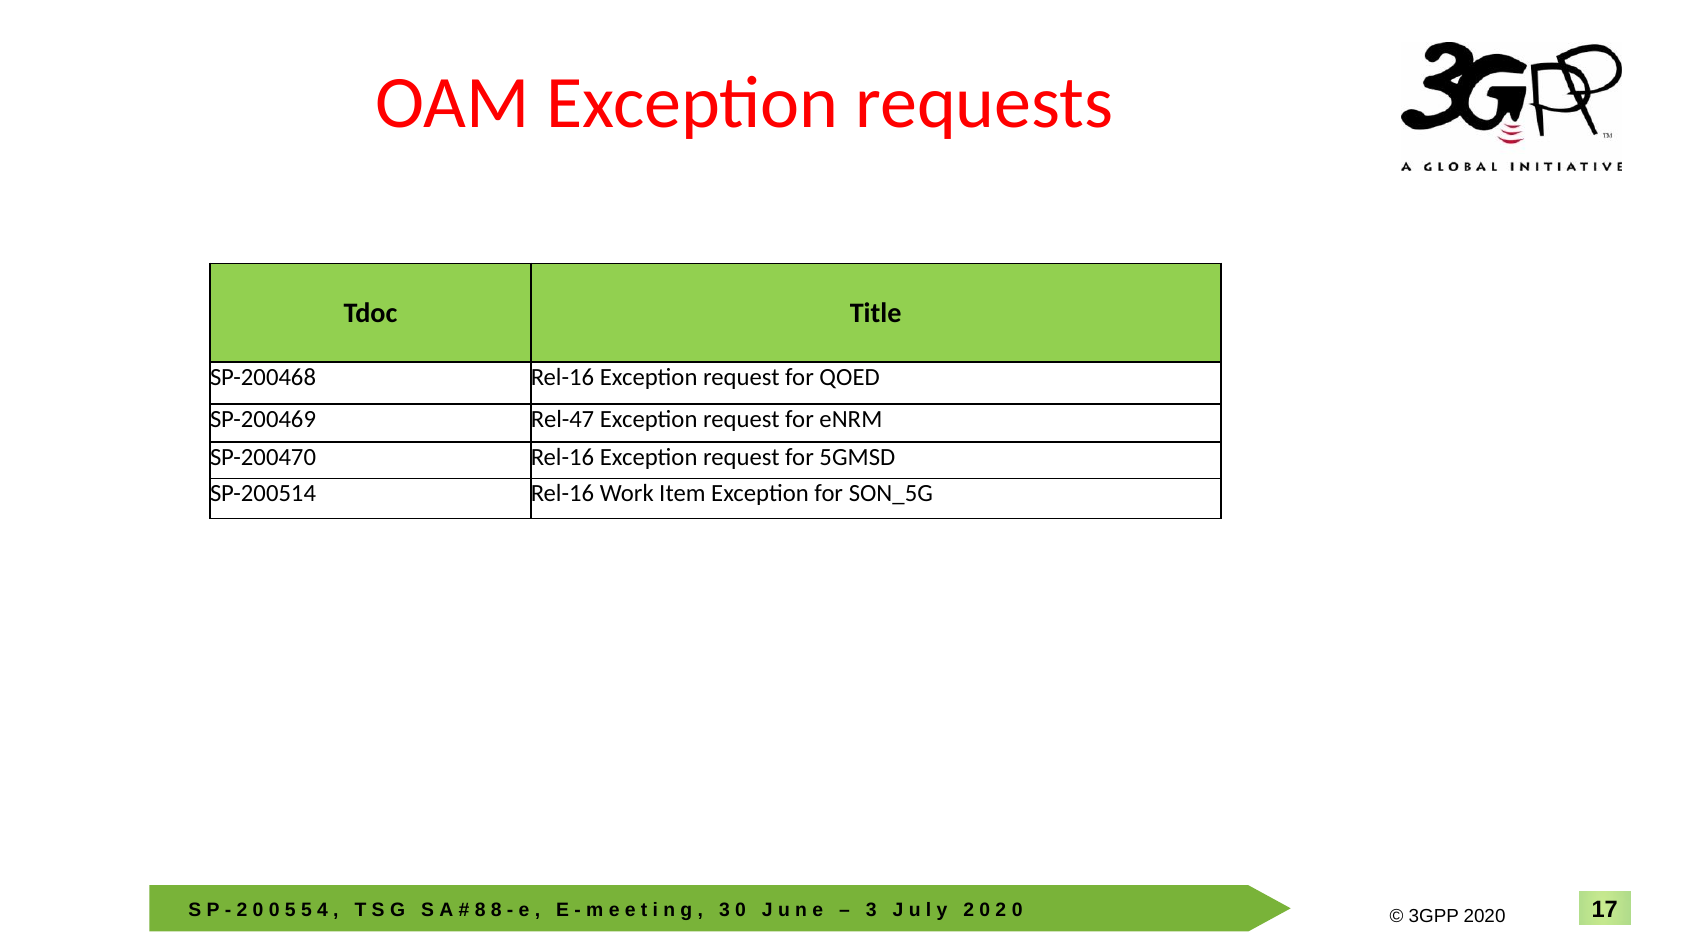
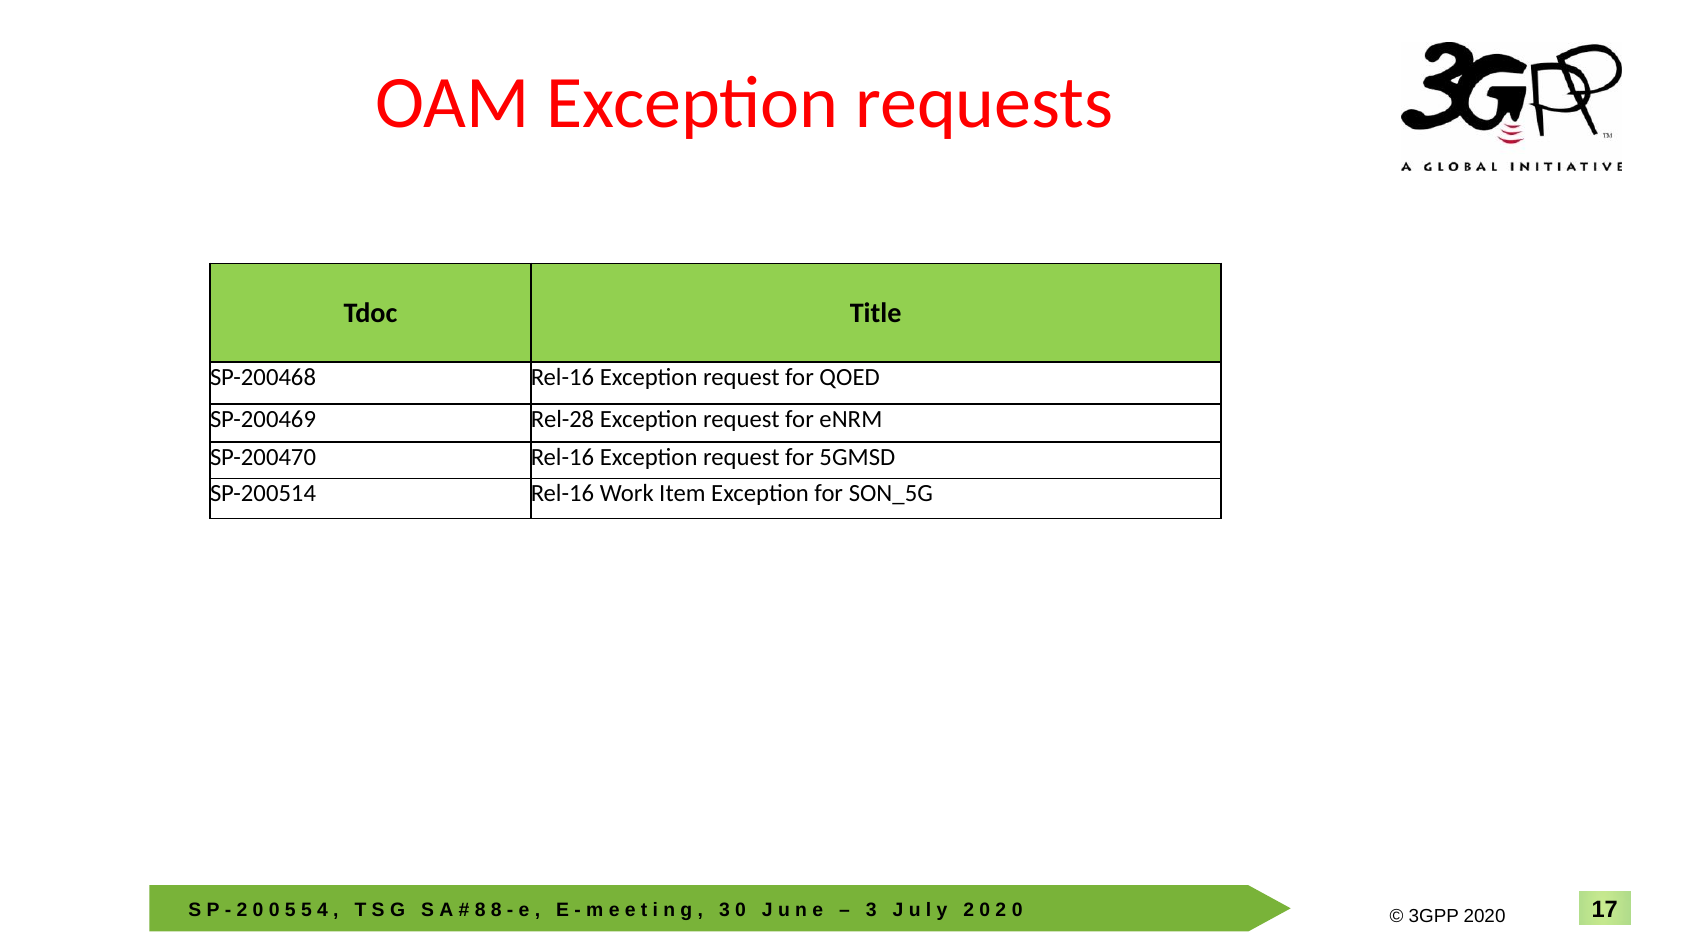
Rel-47: Rel-47 -> Rel-28 (563, 419)
